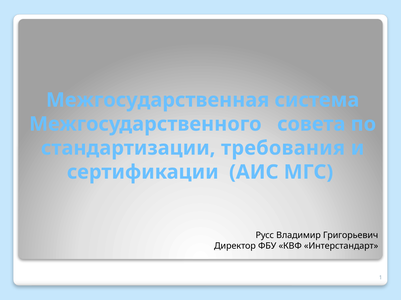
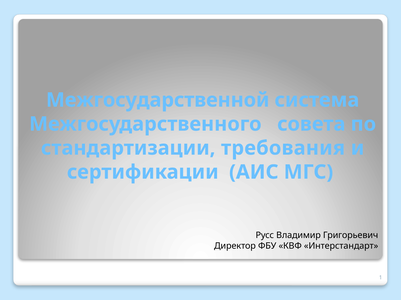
Межгосударственная: Межгосударственная -> Межгосударственной (158, 100)
